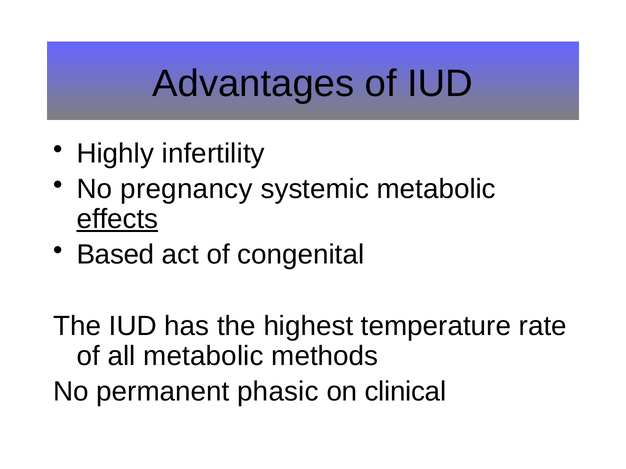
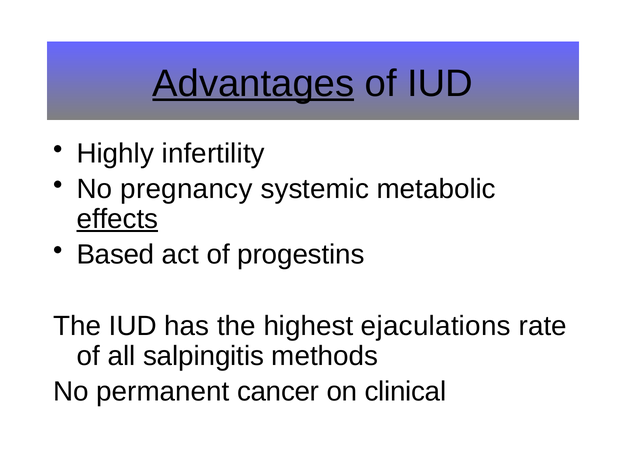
Advantages underline: none -> present (253, 84)
congenital: congenital -> progestins (301, 255)
temperature: temperature -> ejaculations (436, 326)
all metabolic: metabolic -> salpingitis (204, 356)
phasic: phasic -> cancer (278, 392)
